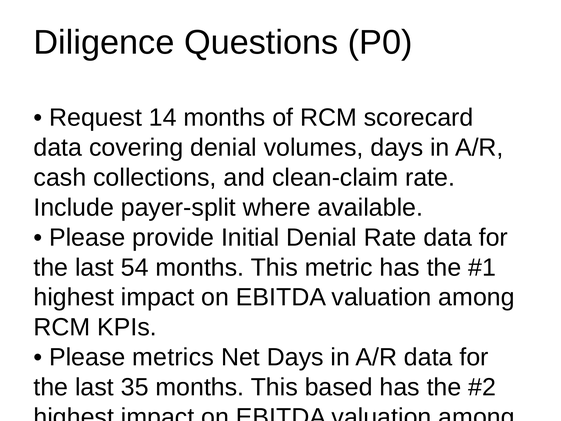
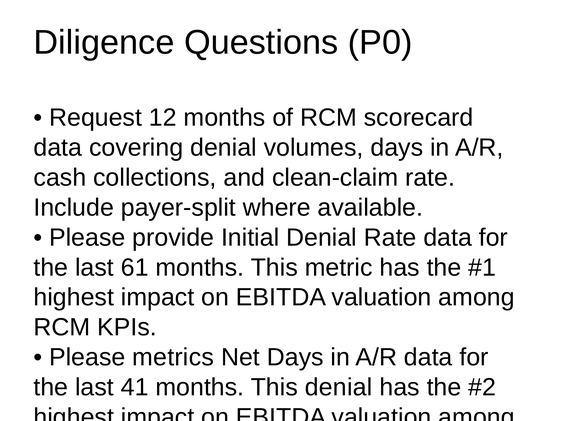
14: 14 -> 12 (163, 118)
54: 54 -> 61 (135, 267)
35: 35 -> 41 (135, 387)
This based: based -> denial (339, 387)
